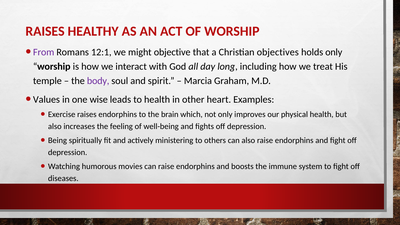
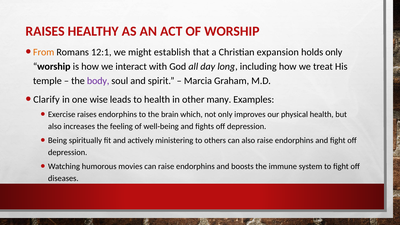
From colour: purple -> orange (44, 52)
objective: objective -> establish (172, 52)
objectives: objectives -> expansion (278, 52)
Values: Values -> Clarify (46, 99)
heart: heart -> many (219, 99)
